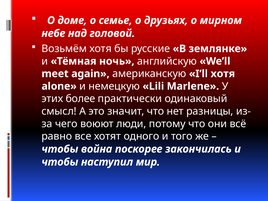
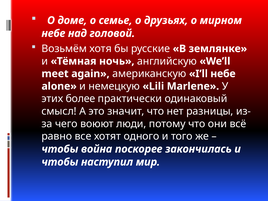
I’ll хотя: хотя -> небе (223, 74)
